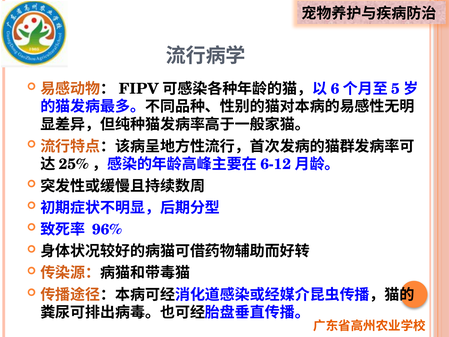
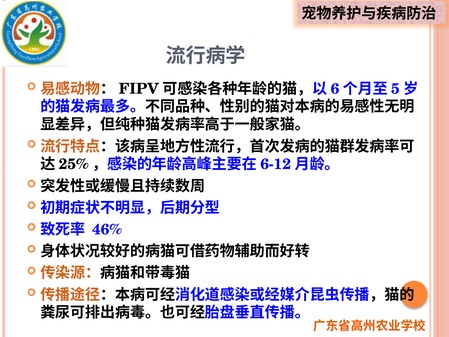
96%: 96% -> 46% (107, 229)
